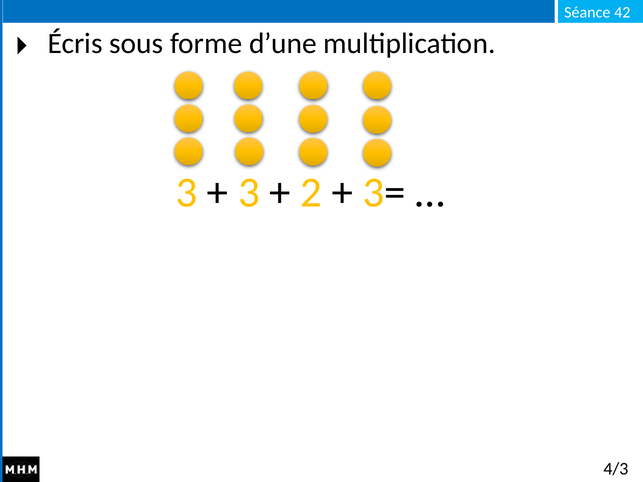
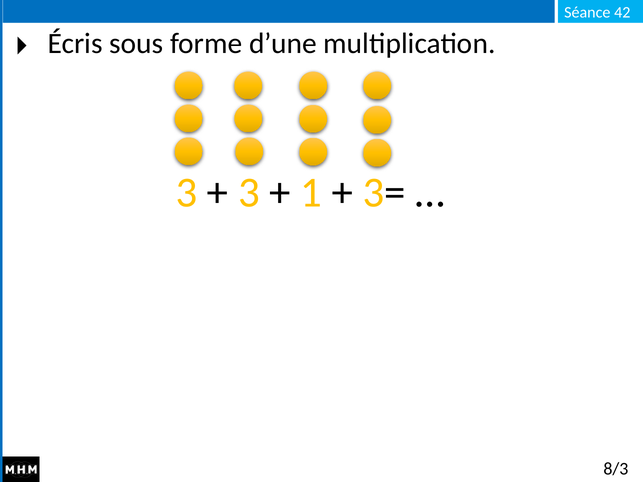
2: 2 -> 1 (311, 193)
4/3: 4/3 -> 8/3 (616, 469)
